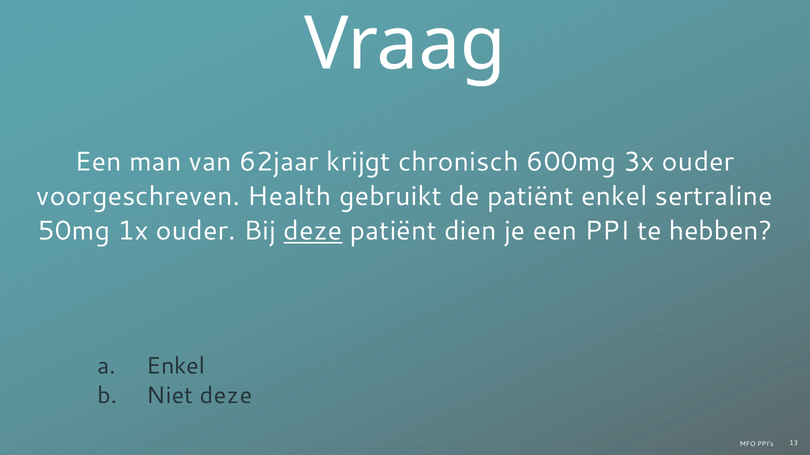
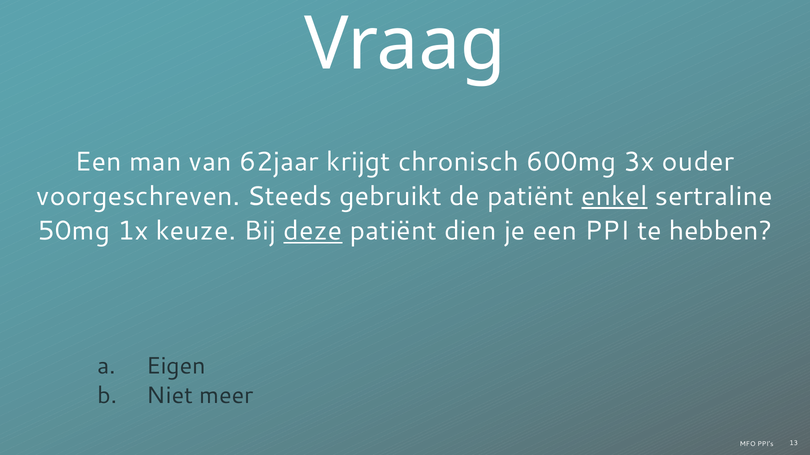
Health: Health -> Steeds (290, 197)
enkel underline: none -> present (614, 197)
1x ouder: ouder -> keuze (196, 231)
Enkel: Enkel -> Eigen (176, 366)
Niet deze: deze -> meer (226, 396)
